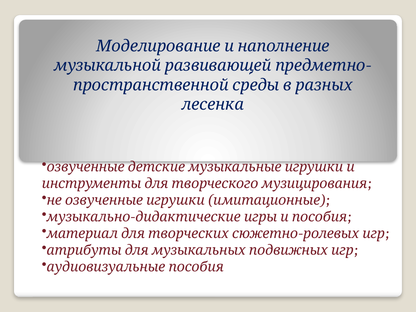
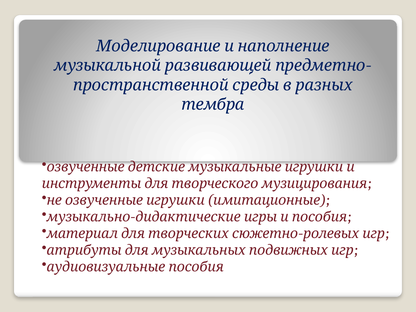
лесенка: лесенка -> тембра (213, 105)
